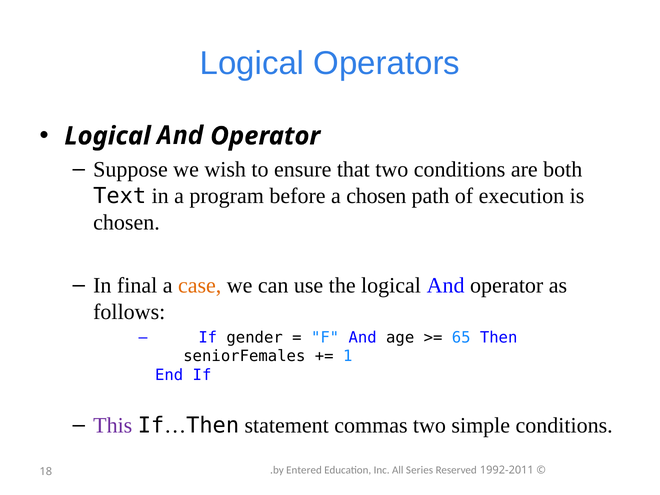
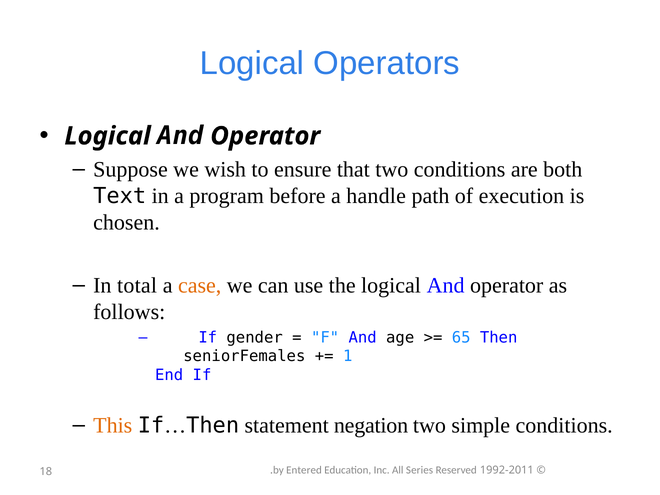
a chosen: chosen -> handle (376, 196)
final: final -> total (137, 285)
This colour: purple -> orange (113, 426)
commas: commas -> negation (371, 426)
